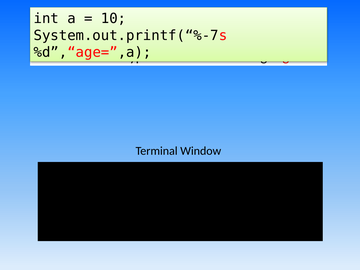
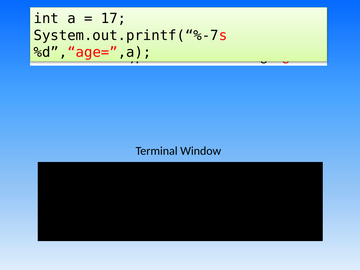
10: 10 -> 17 (114, 19)
